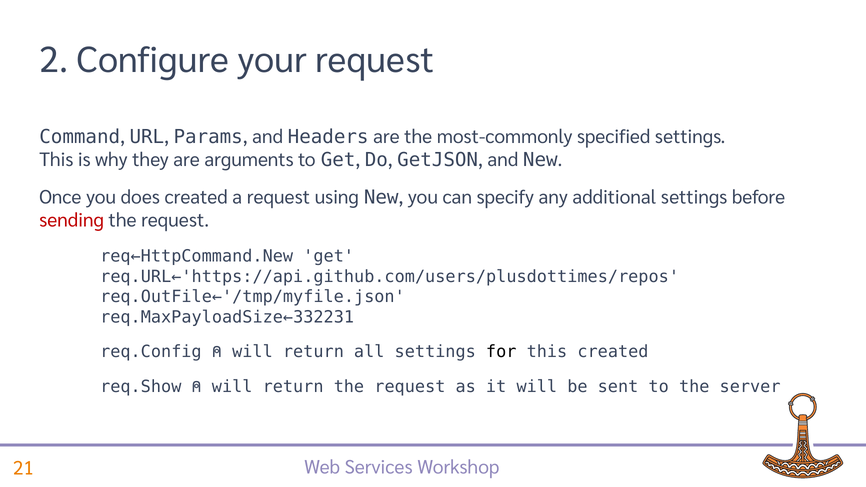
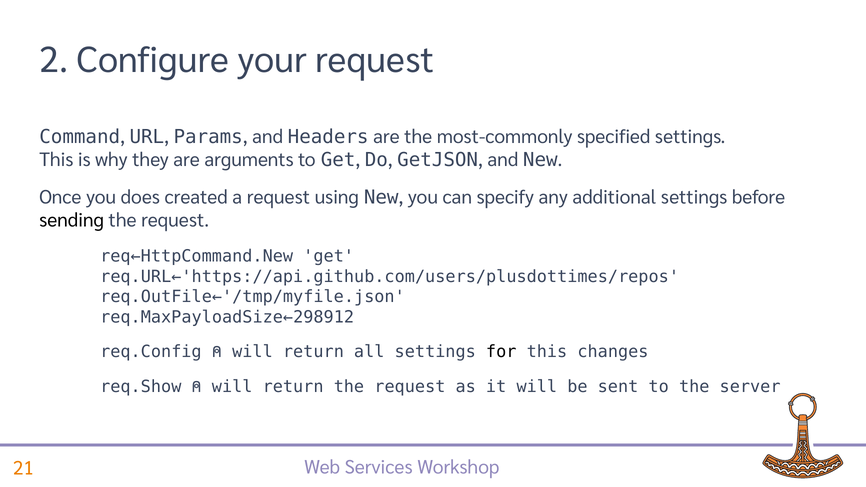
sending colour: red -> black (72, 221)
req.MaxPayloadSize←332231: req.MaxPayloadSize←332231 -> req.MaxPayloadSize←298912 (227, 317)
this created: created -> changes (613, 352)
